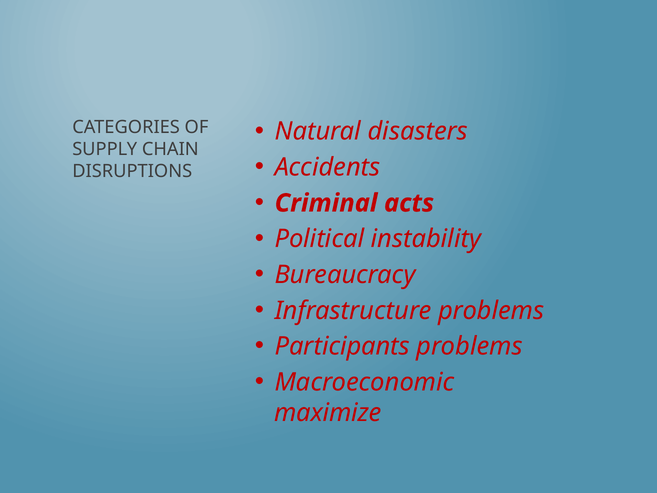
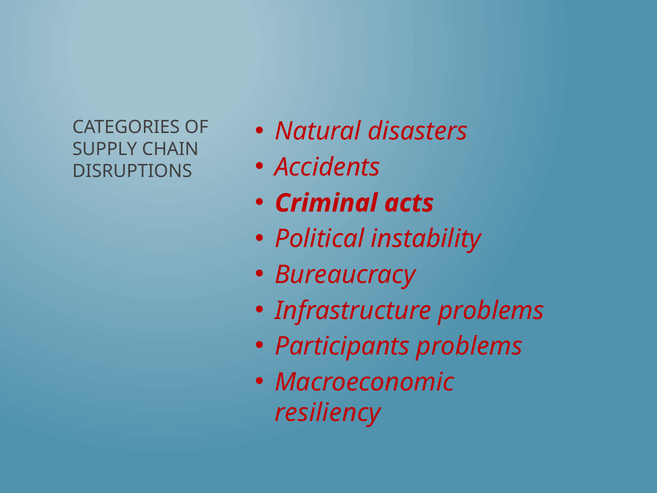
maximize: maximize -> resiliency (328, 413)
